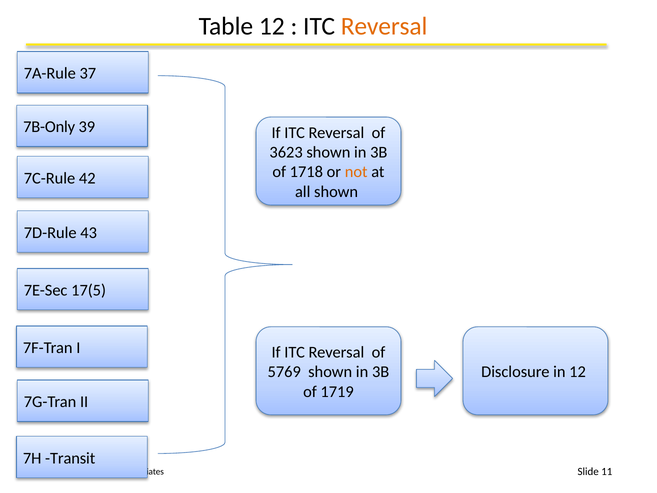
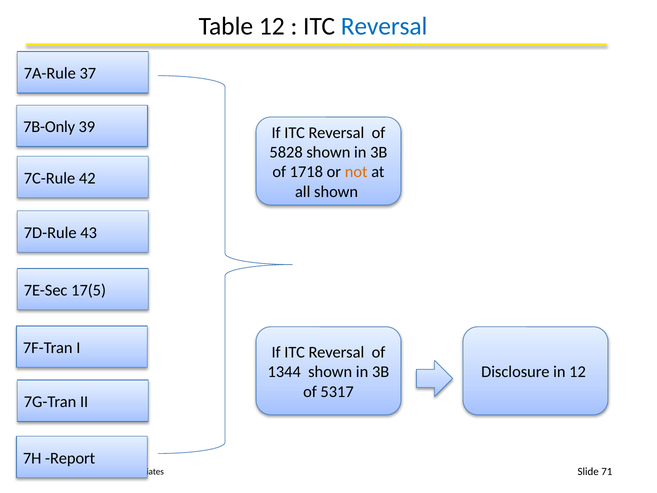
Reversal colour: orange -> blue (384, 26)
3623: 3623 -> 5828 (286, 152)
5769: 5769 -> 1344 (284, 372)
1719: 1719 -> 5317 (337, 391)
Transit: Transit -> Report (70, 458)
11: 11 -> 71 (607, 471)
